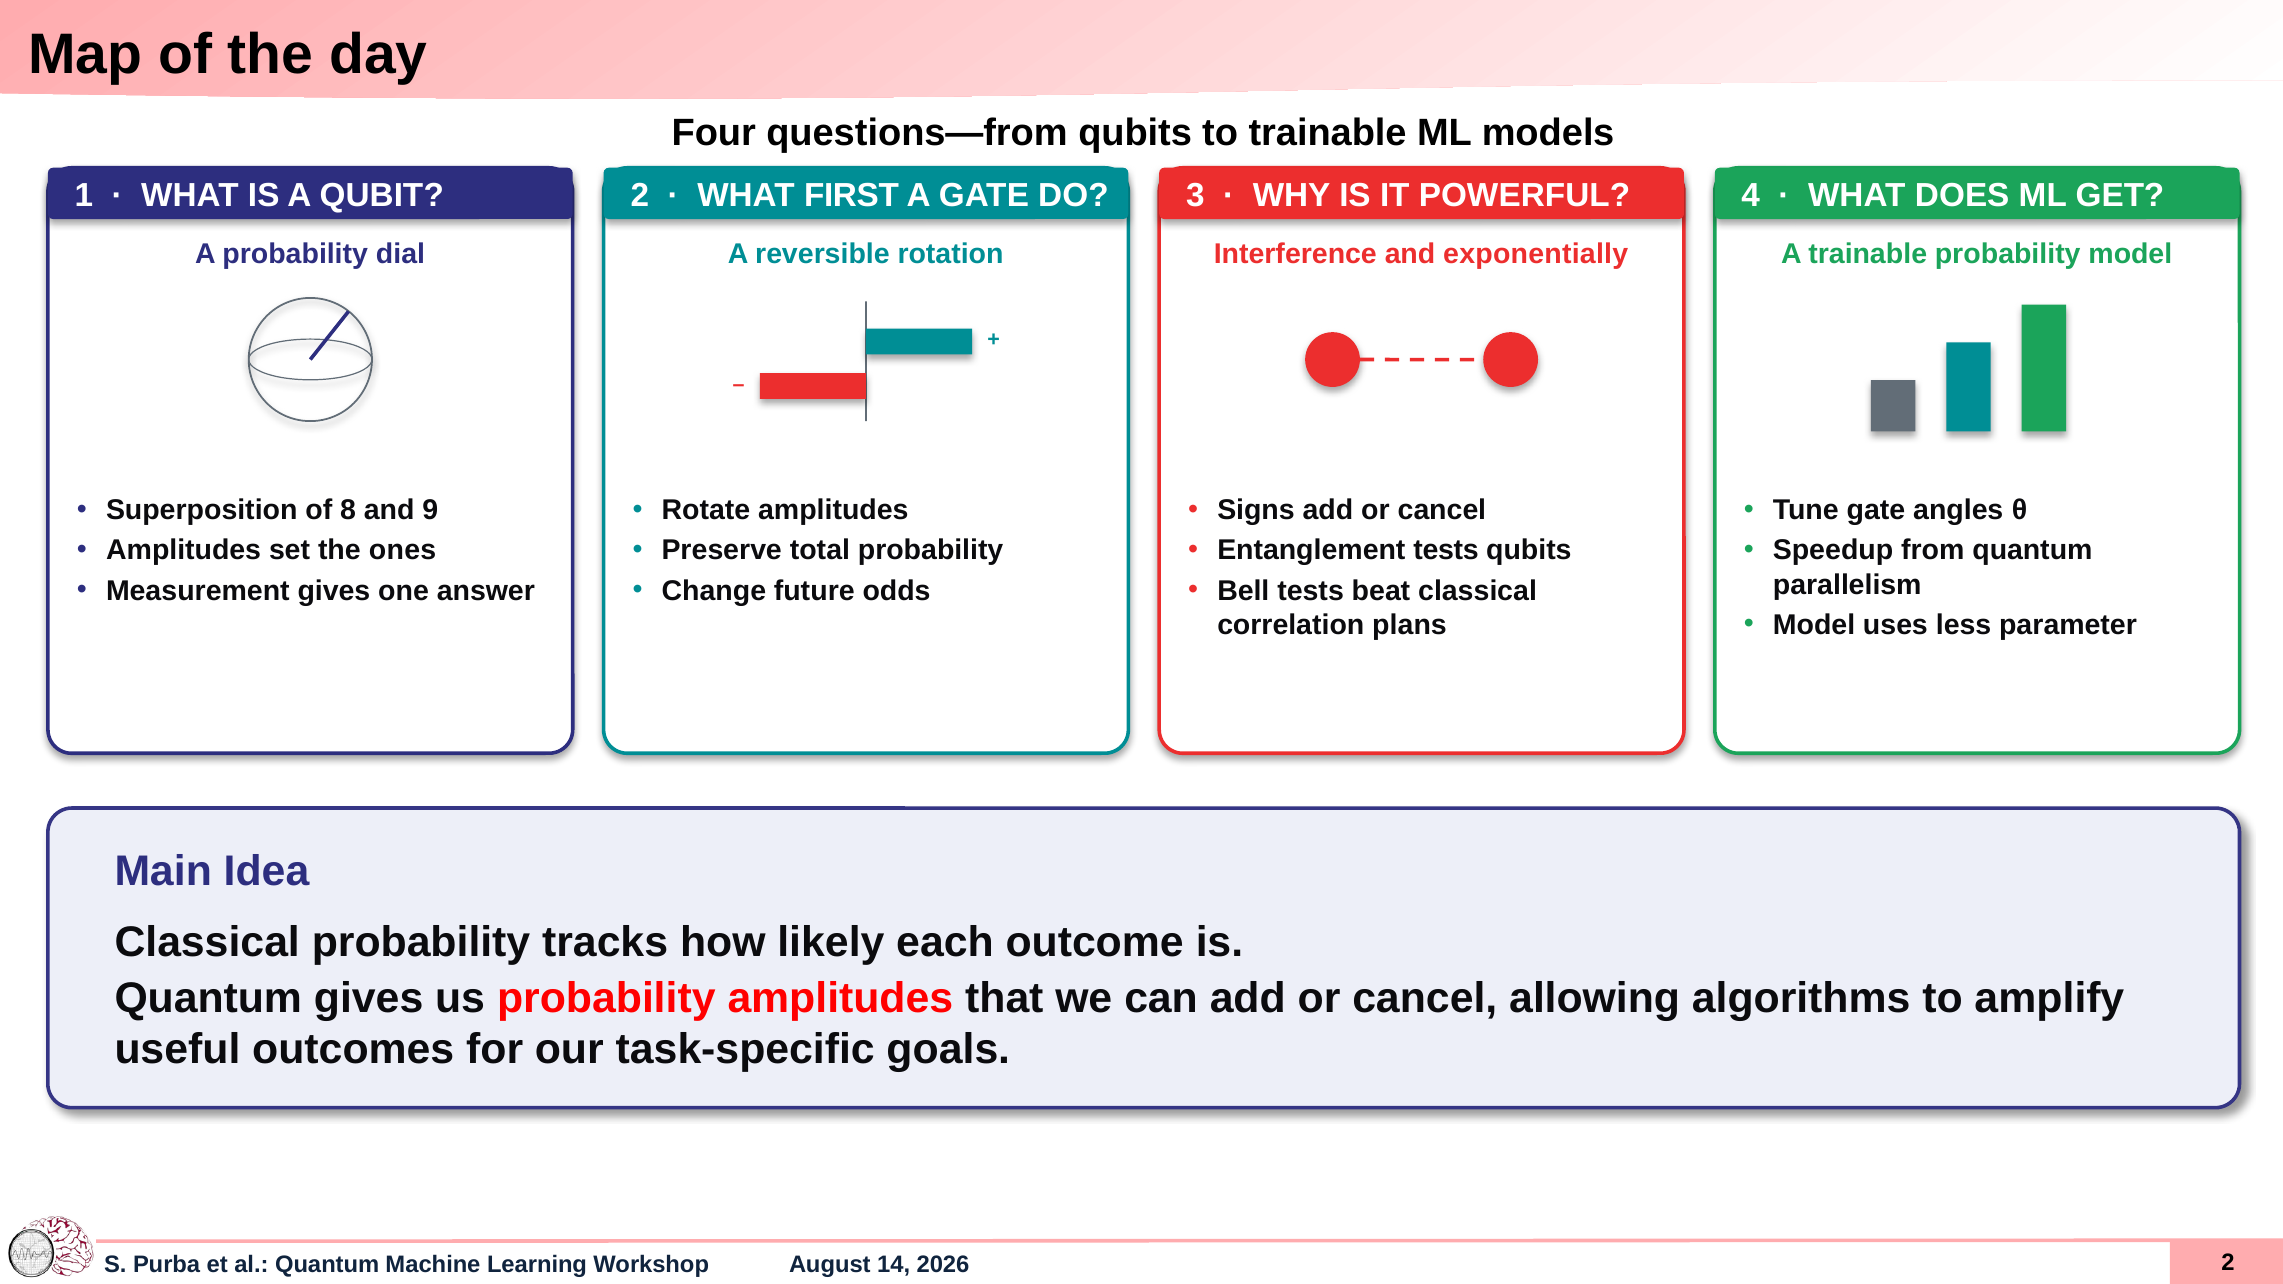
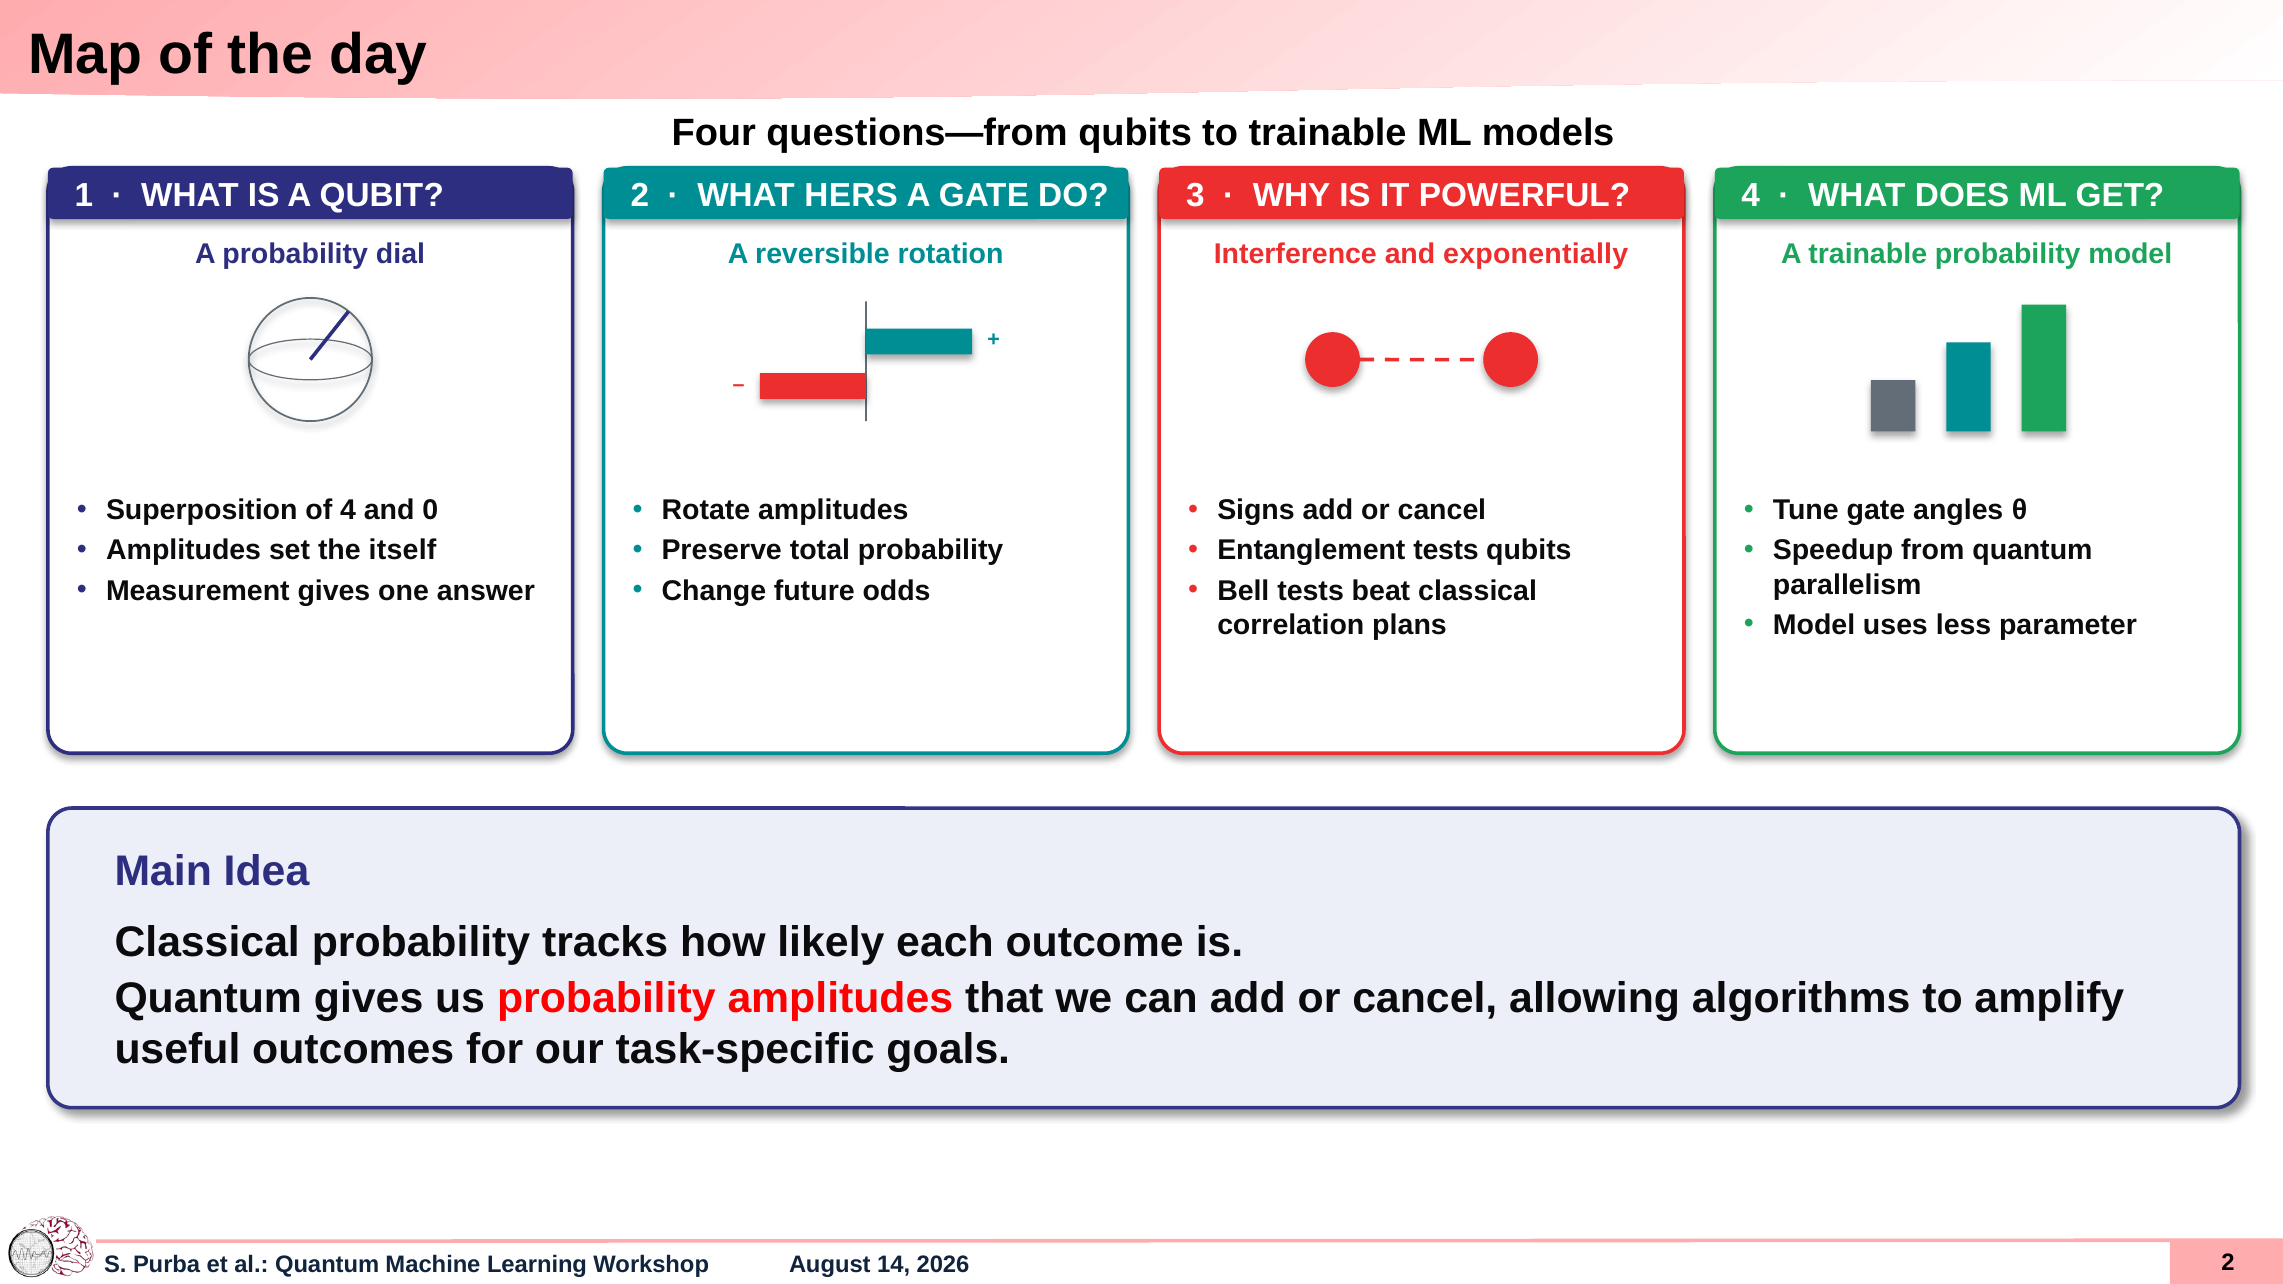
FIRST: FIRST -> HERS (851, 196)
of 8: 8 -> 4 (348, 510)
9: 9 -> 0 (430, 510)
ones: ones -> itself (403, 551)
